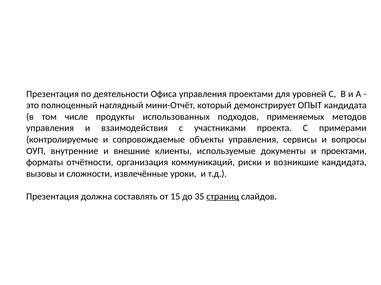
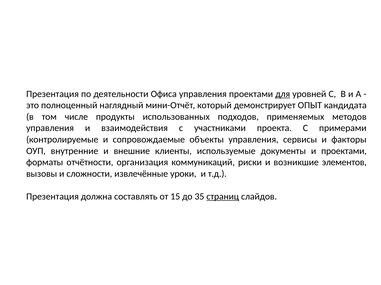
для underline: none -> present (283, 94)
вопросы: вопросы -> факторы (349, 140)
возникшие кандидата: кандидата -> элементов (344, 163)
